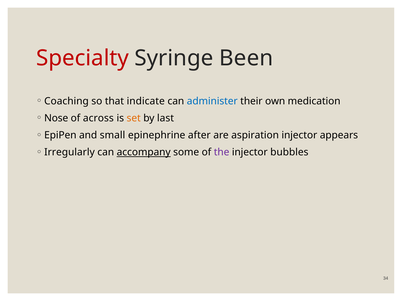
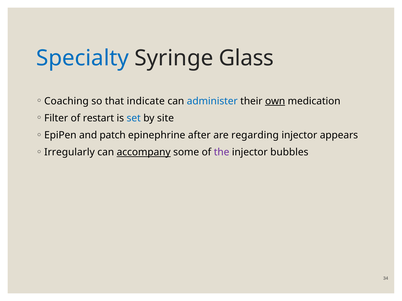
Specialty colour: red -> blue (83, 58)
Been: Been -> Glass (246, 58)
own underline: none -> present (275, 101)
Nose: Nose -> Filter (56, 118)
across: across -> restart (98, 118)
set colour: orange -> blue (134, 118)
last: last -> site (166, 118)
small: small -> patch (113, 135)
aspiration: aspiration -> regarding (255, 135)
